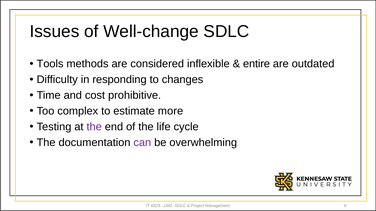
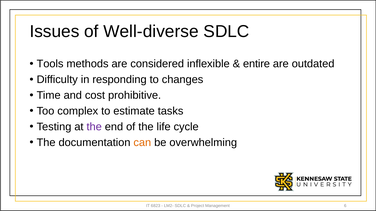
Well-change: Well-change -> Well-diverse (151, 32)
more: more -> tasks (171, 111)
can colour: purple -> orange (142, 143)
